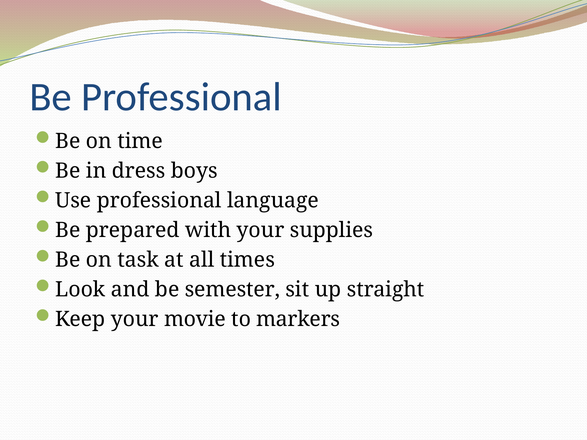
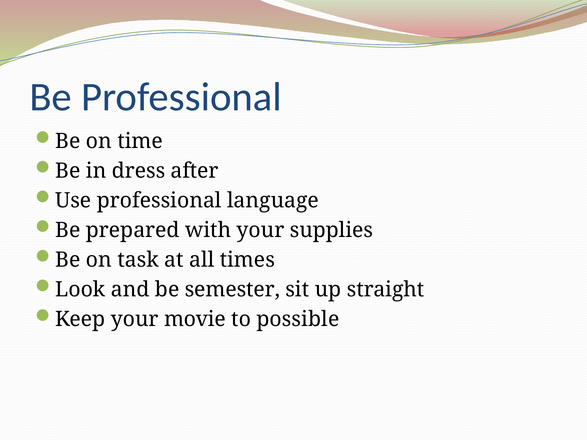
boys: boys -> after (194, 171)
markers: markers -> possible (298, 319)
